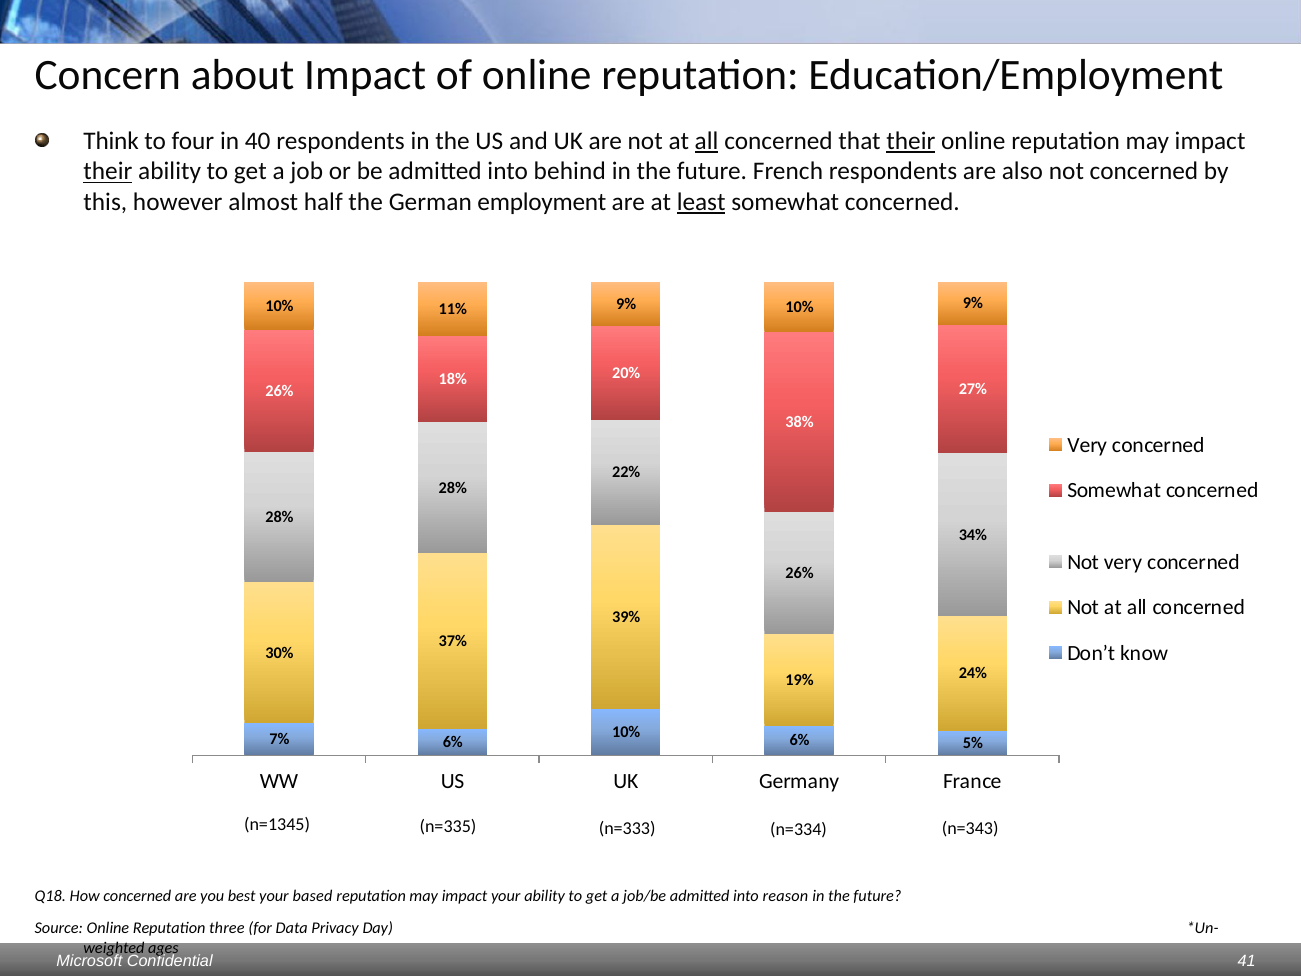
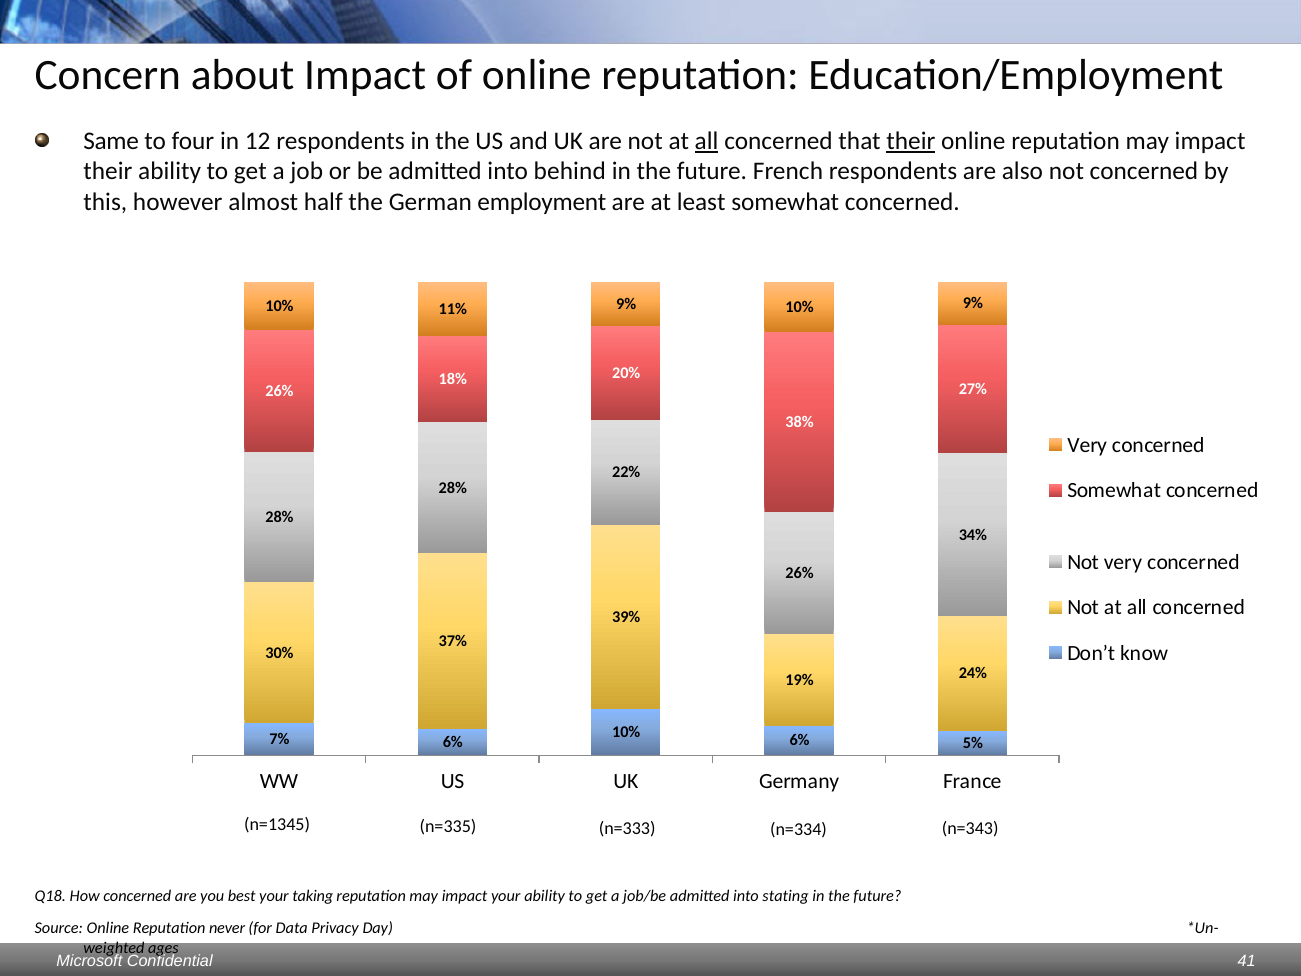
Think: Think -> Same (111, 141)
40: 40 -> 12 (258, 141)
their underline: present -> none (108, 171)
least underline: present -> none (701, 202)
based: based -> taking (313, 896)
reason: reason -> stating (786, 896)
three: three -> never (227, 928)
